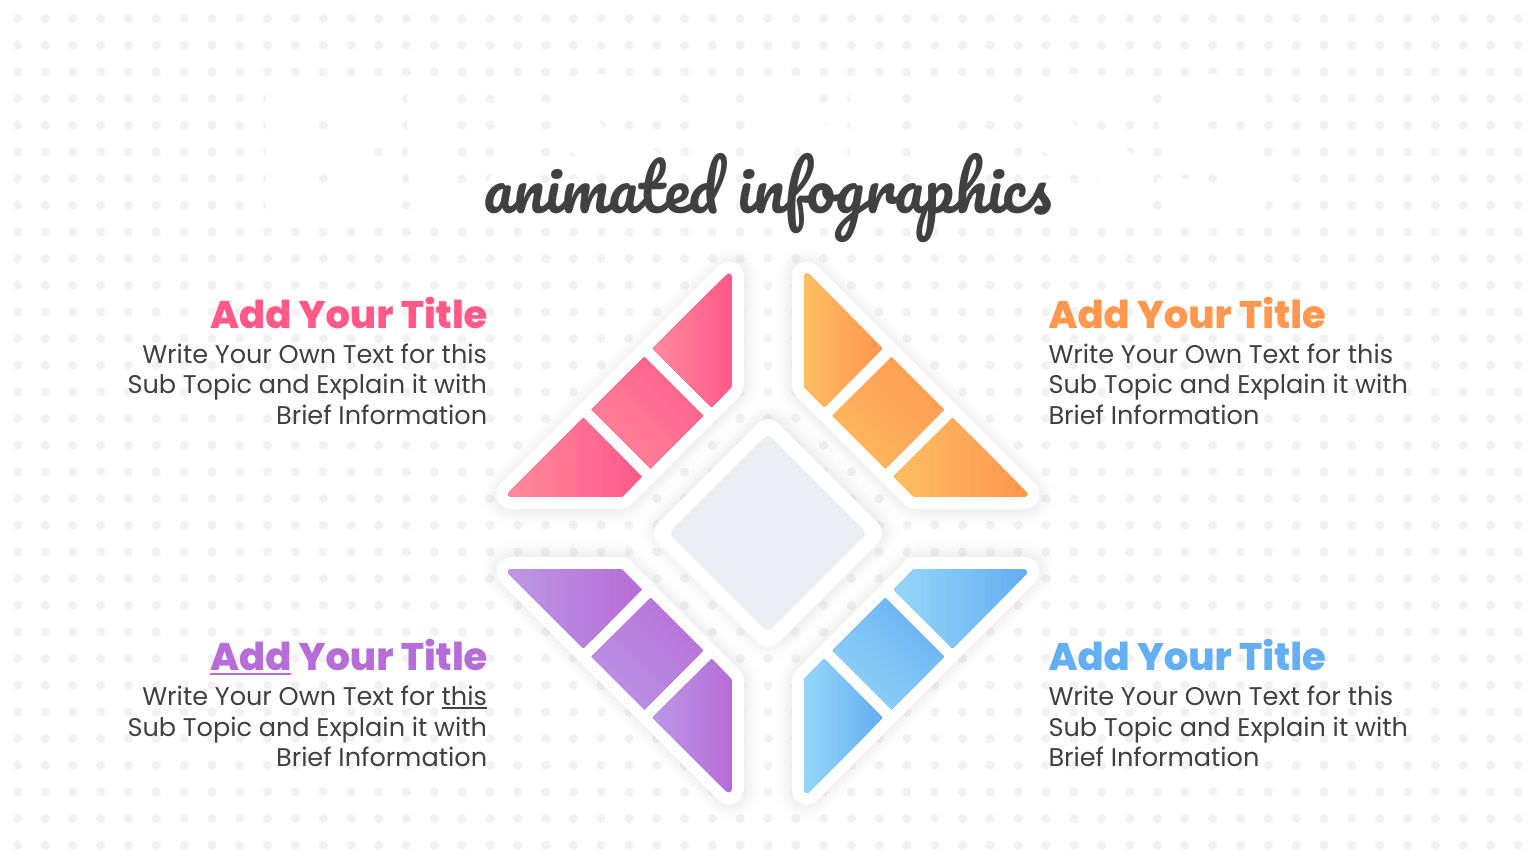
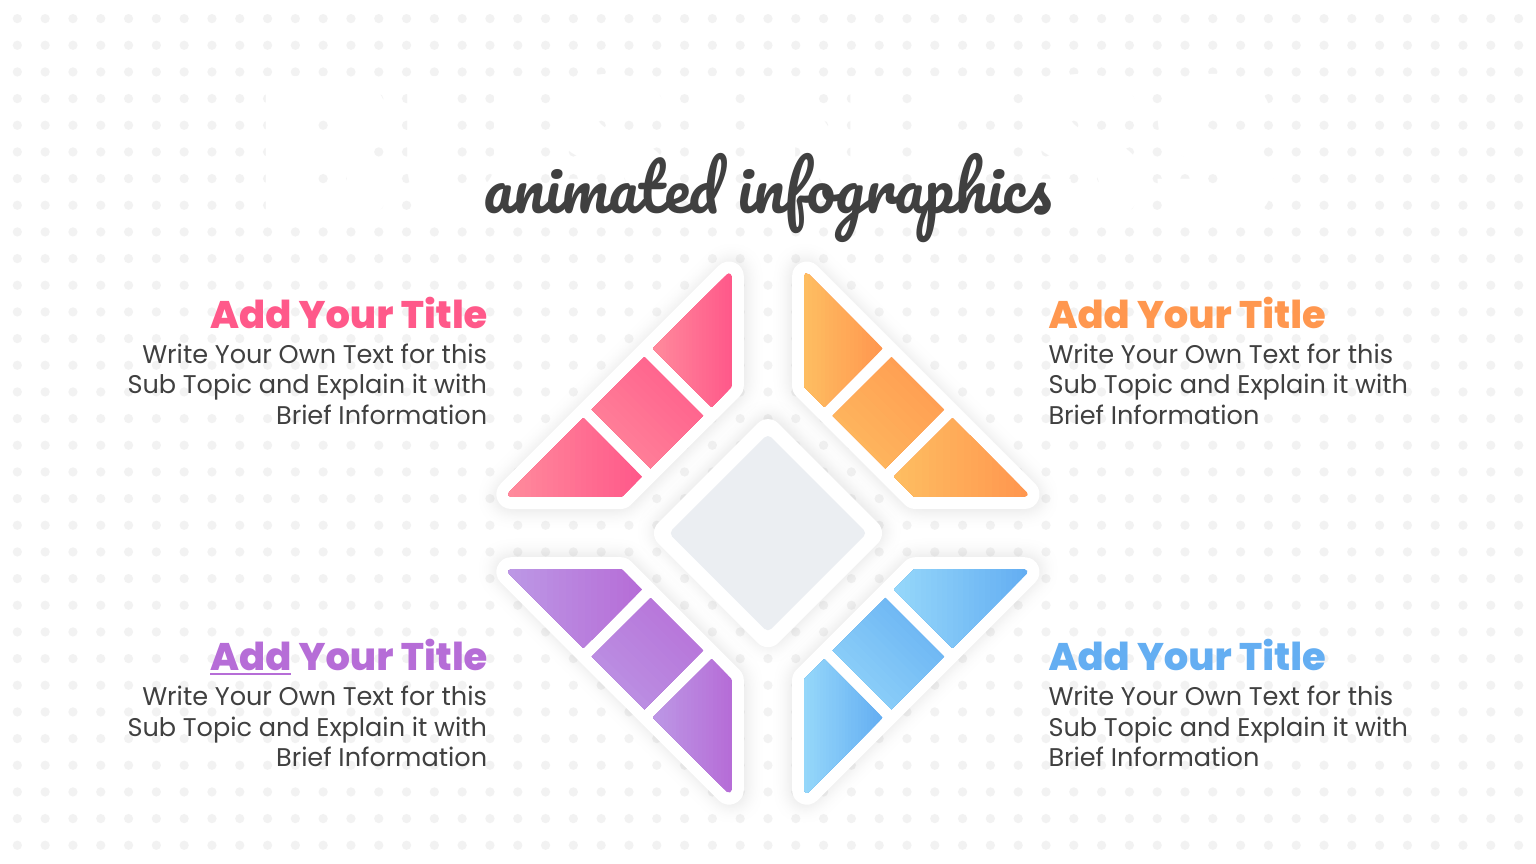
this underline: present -> none (464, 697)
